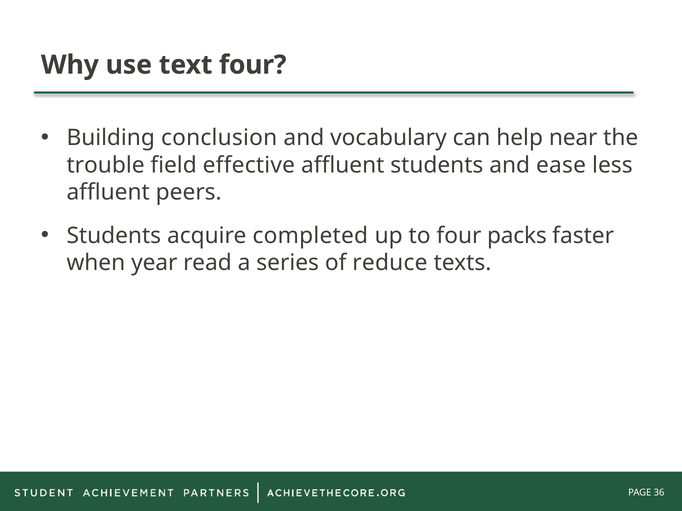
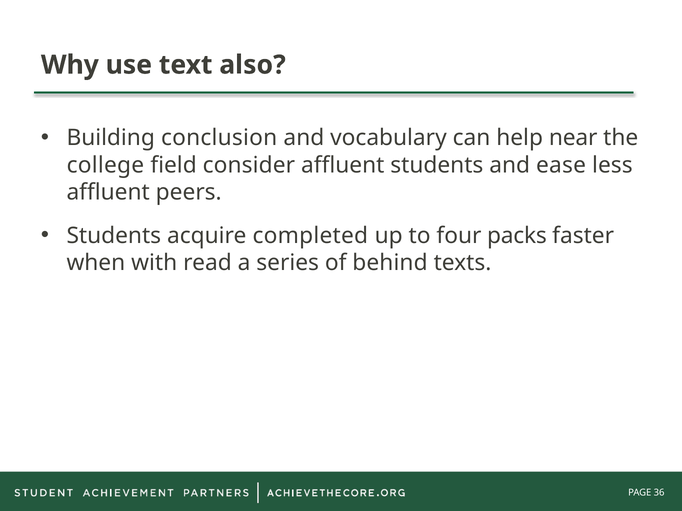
text four: four -> also (253, 65)
trouble: trouble -> college (105, 165)
effective: effective -> consider (249, 165)
year: year -> with (154, 263)
reduce: reduce -> behind (390, 263)
